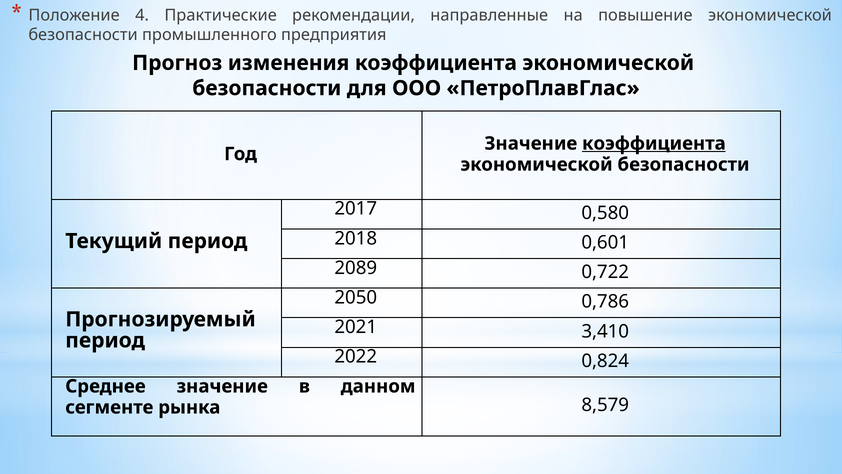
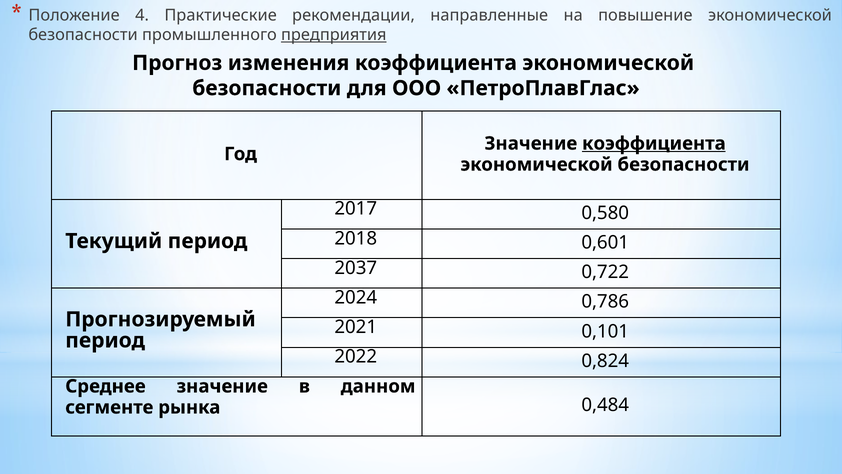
предприятия underline: none -> present (334, 35)
2089: 2089 -> 2037 (356, 268)
2050: 2050 -> 2024 (356, 297)
3,410: 3,410 -> 0,101 (605, 331)
8,579: 8,579 -> 0,484 (605, 405)
